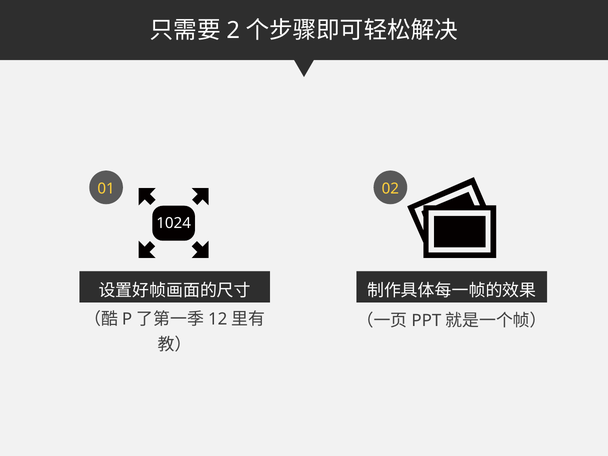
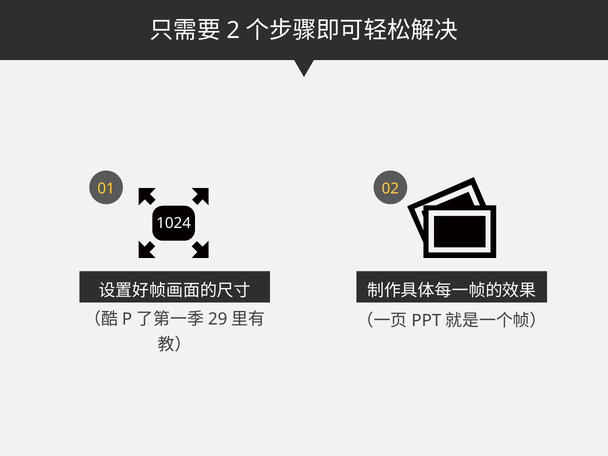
12: 12 -> 29 (218, 319)
